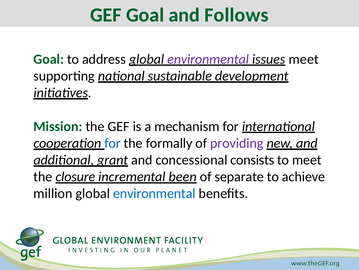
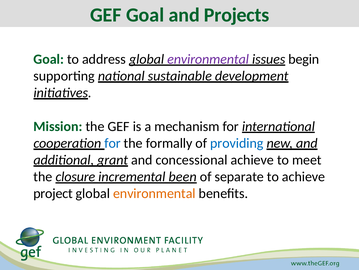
Follows: Follows -> Projects (237, 15)
issues meet: meet -> begin (304, 59)
providing colour: purple -> blue (237, 143)
concessional consists: consists -> achieve (252, 160)
million: million -> project (53, 193)
environmental colour: blue -> orange (154, 193)
